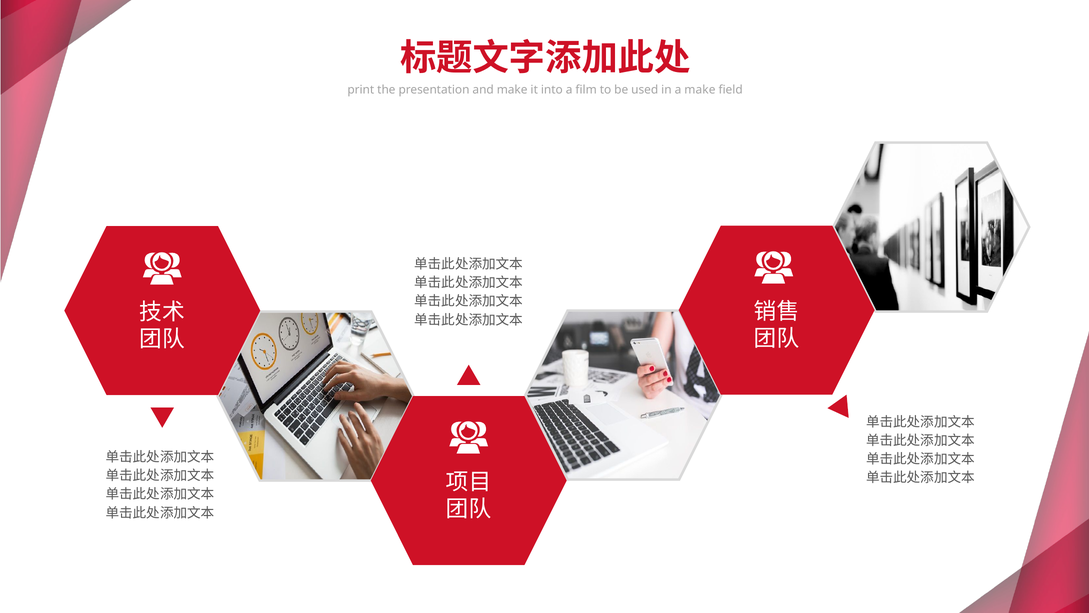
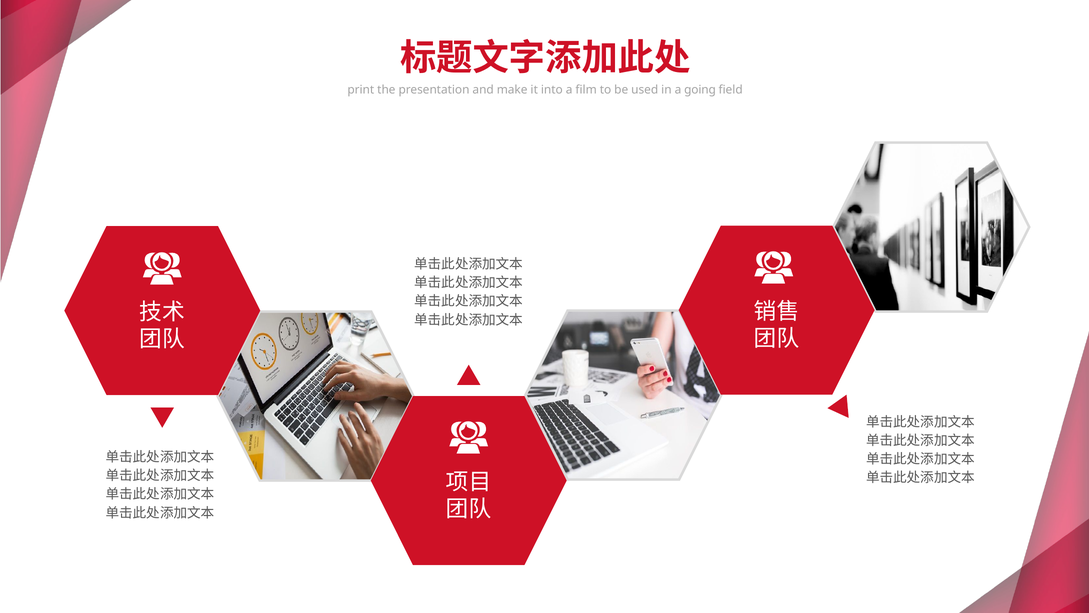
a make: make -> going (700, 90)
